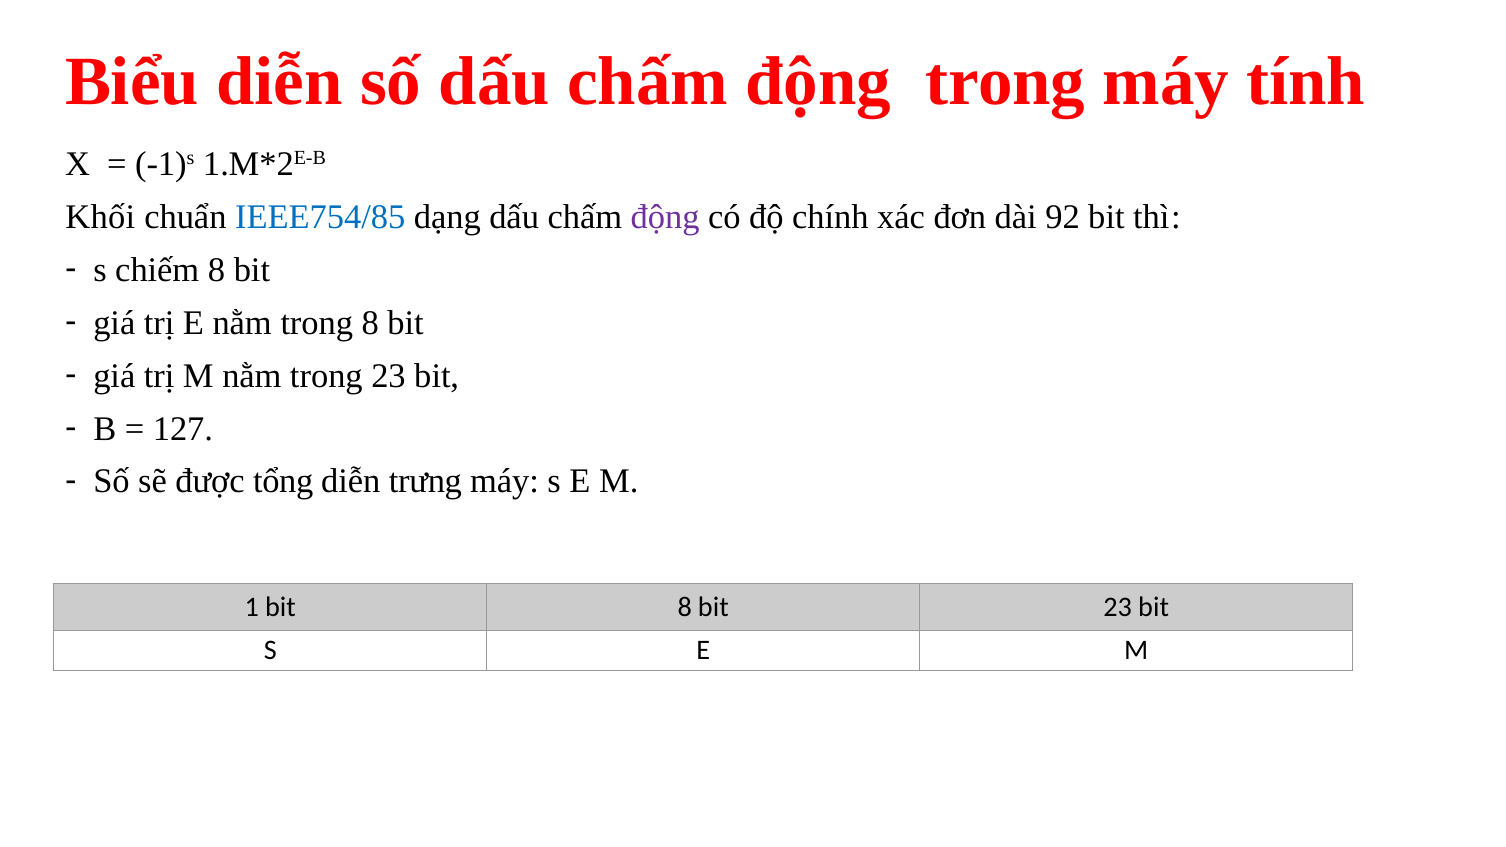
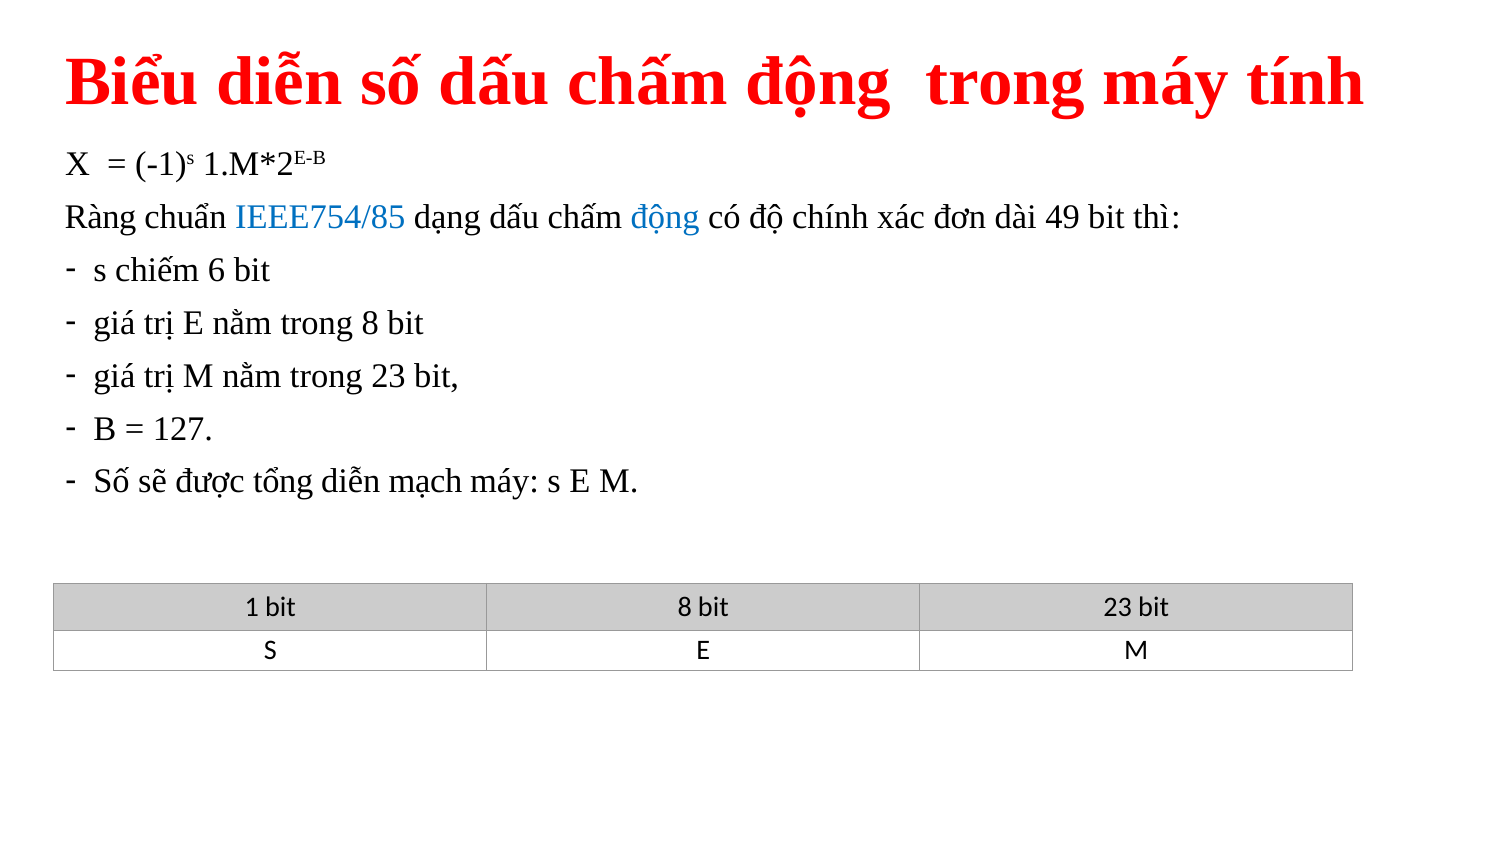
Khối: Khối -> Ràng (101, 217)
động colour: purple -> blue (665, 217)
92: 92 -> 49 (1063, 217)
chiếm 8: 8 -> 6 (216, 270)
trưng: trưng -> mạch (425, 482)
